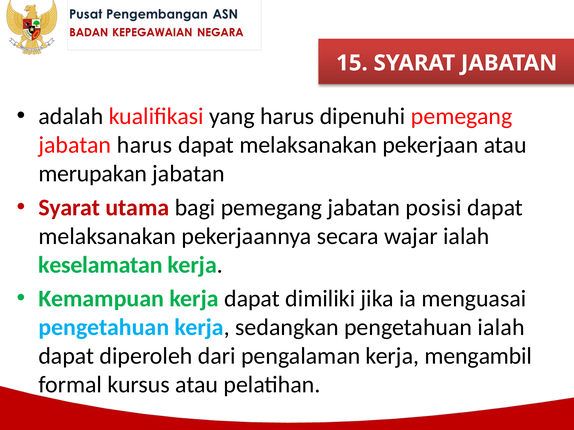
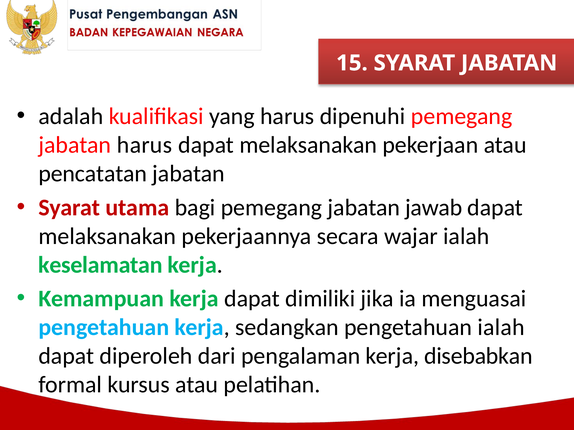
merupakan: merupakan -> pencatatan (93, 174)
posisi: posisi -> jawab (434, 208)
mengambil: mengambil -> disebabkan (478, 356)
